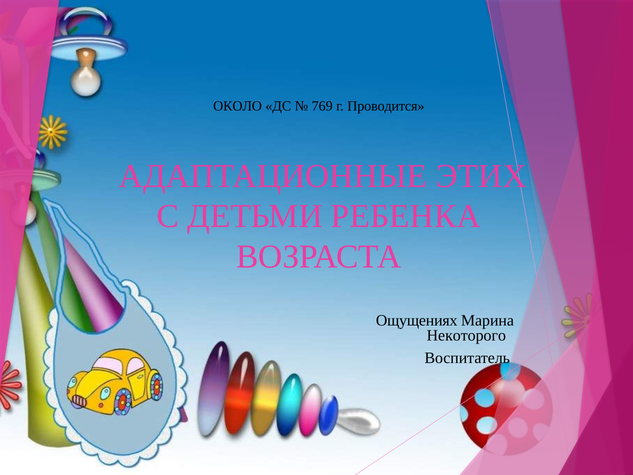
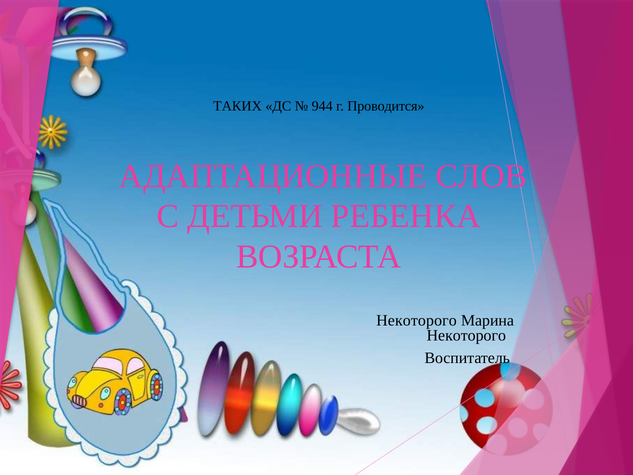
ОКОЛО: ОКОЛО -> ТАКИХ (237, 106)
769: 769 -> 944 (322, 106)
ЭТИХ: ЭТИХ -> СЛОВ (481, 176)
Ощущениях: Ощущениях -> Некоторого (417, 320)
